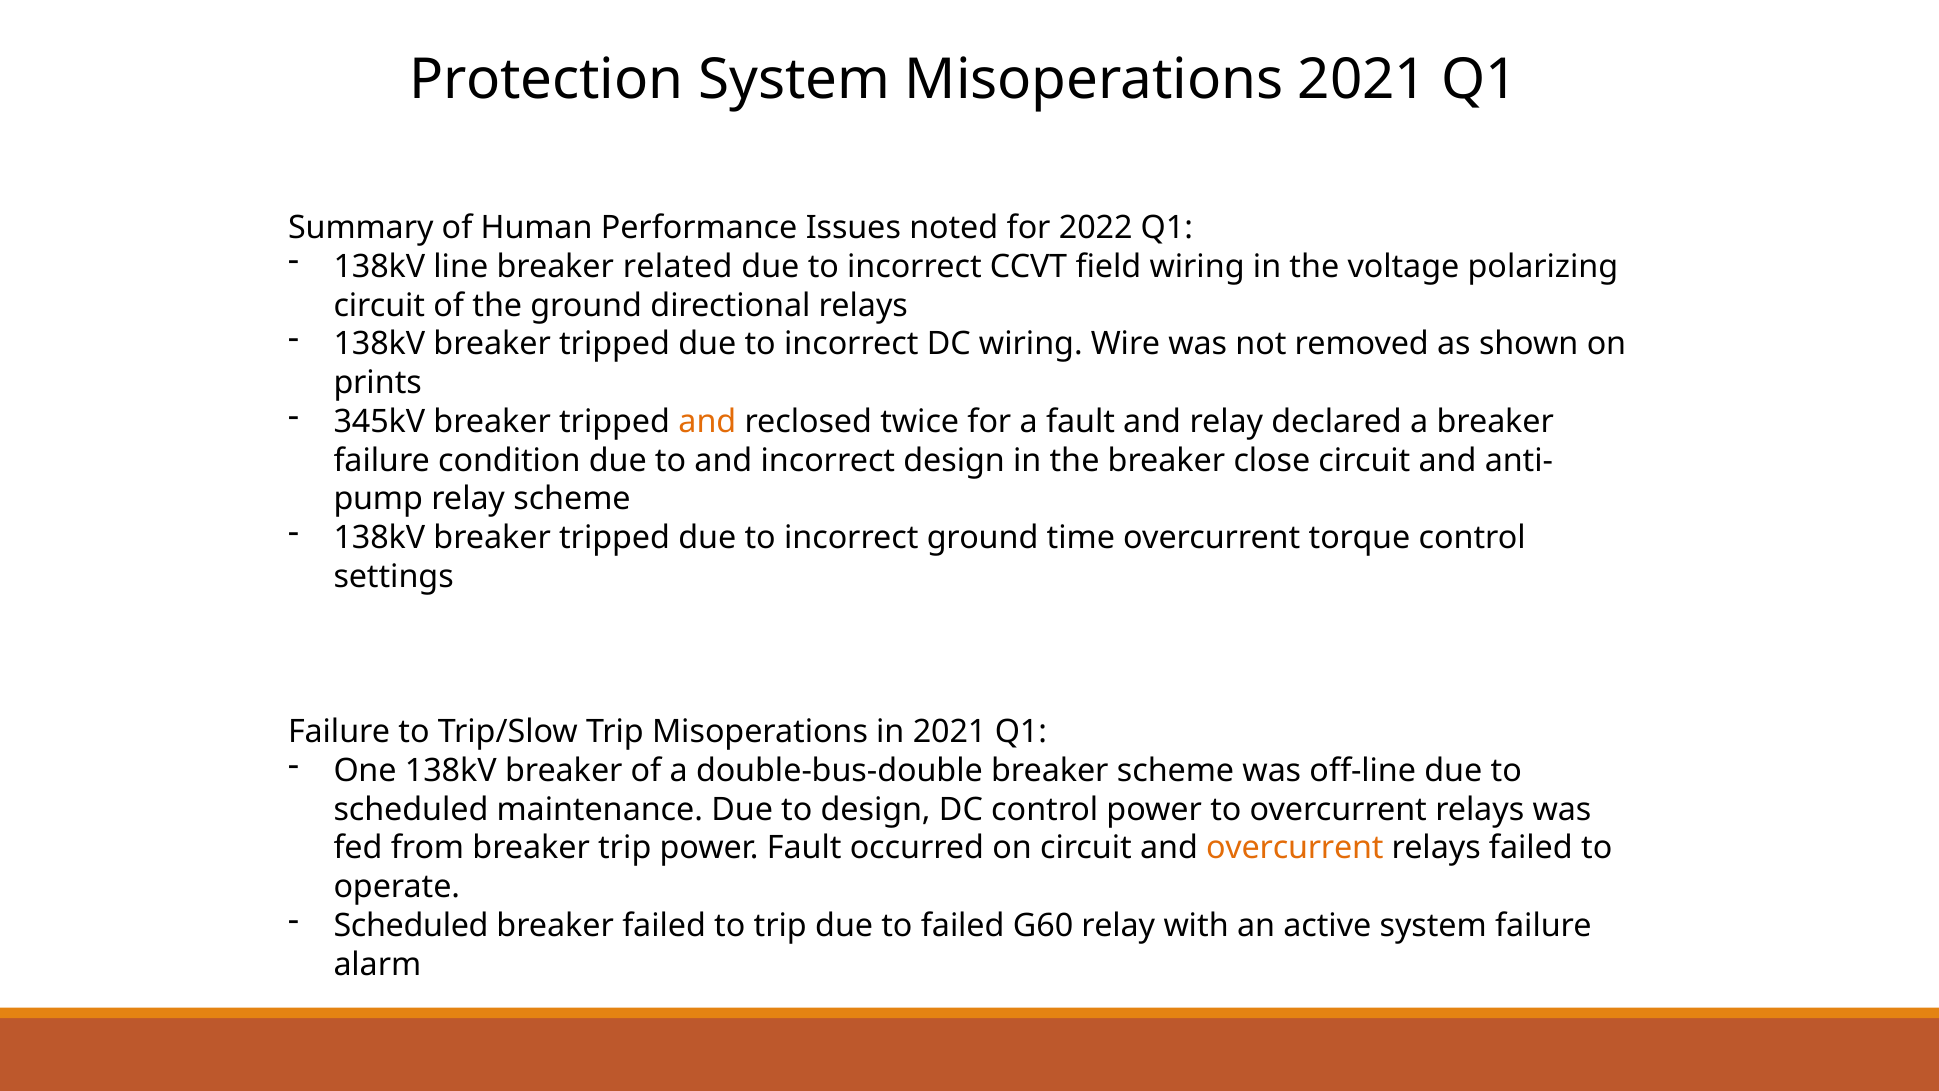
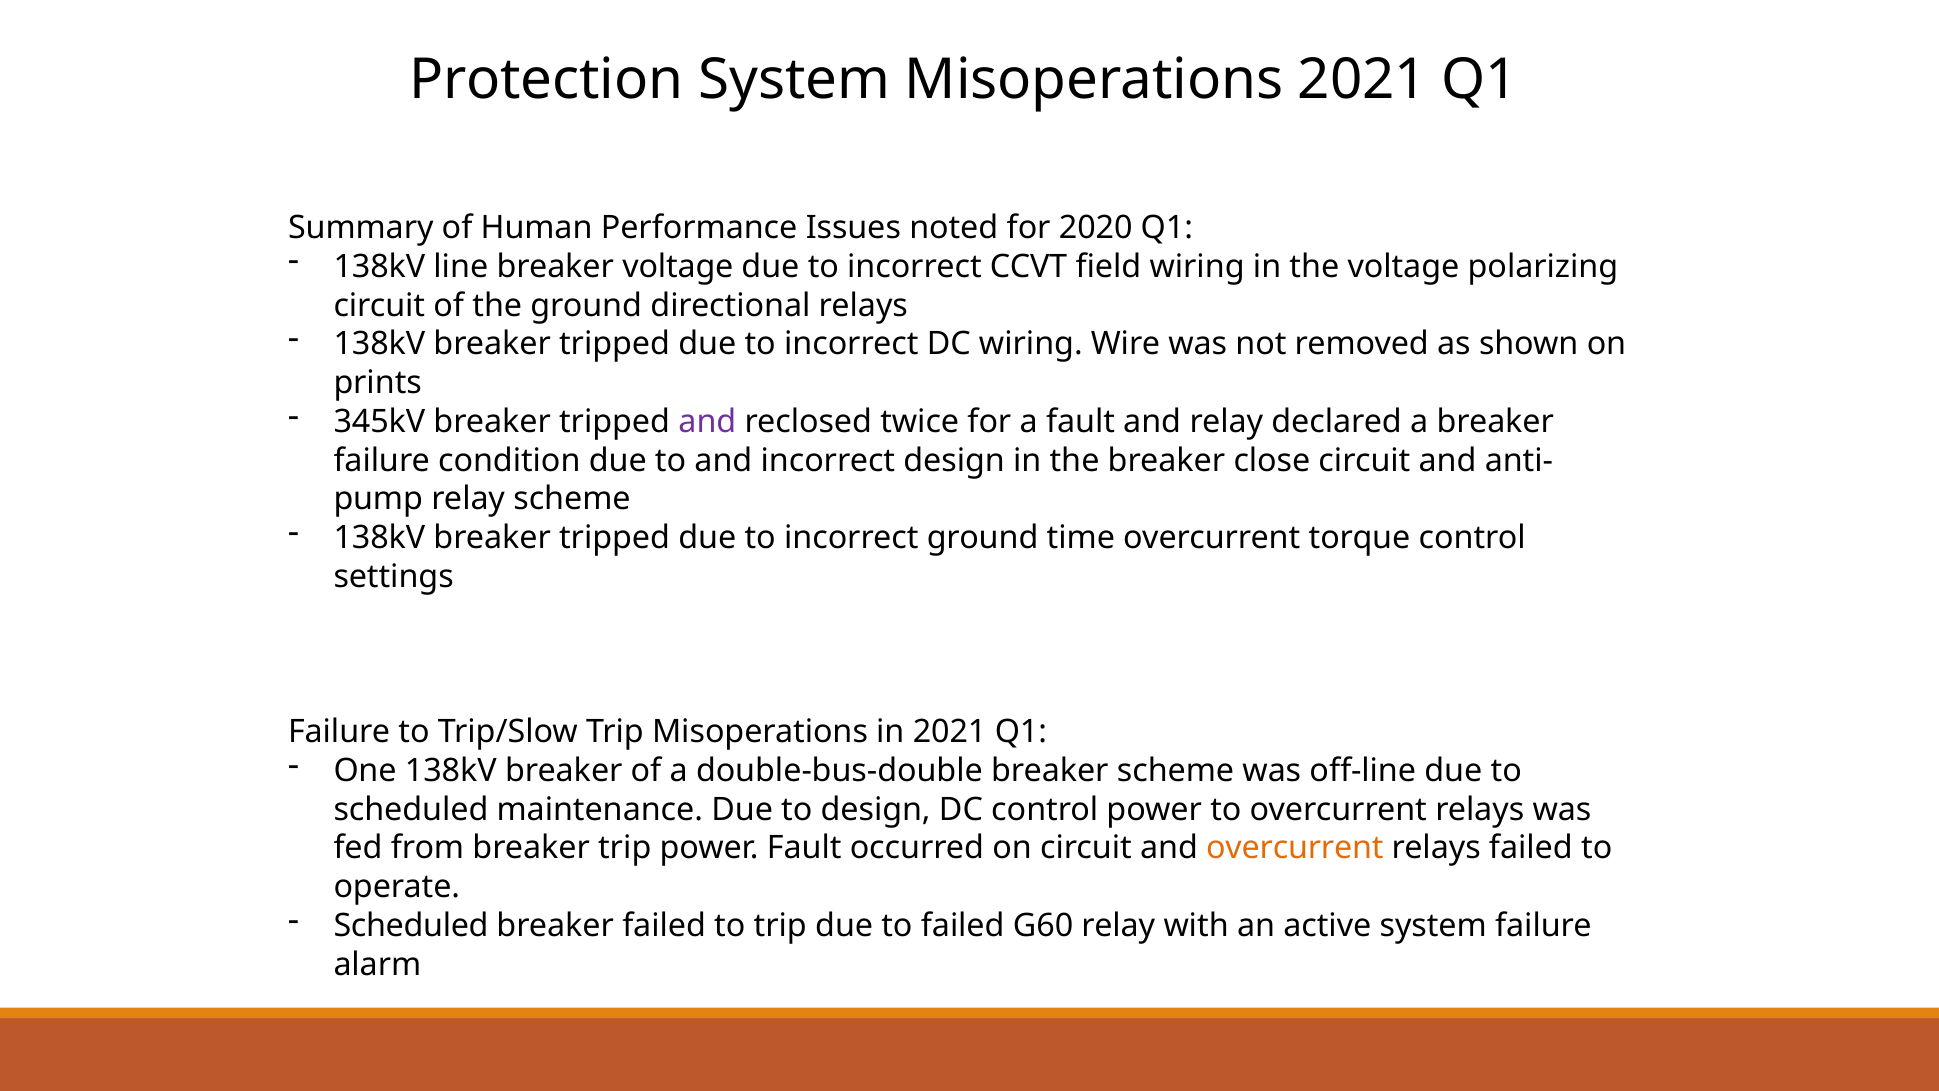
2022: 2022 -> 2020 (1096, 228)
breaker related: related -> voltage (678, 267)
and colour: orange -> purple (707, 422)
